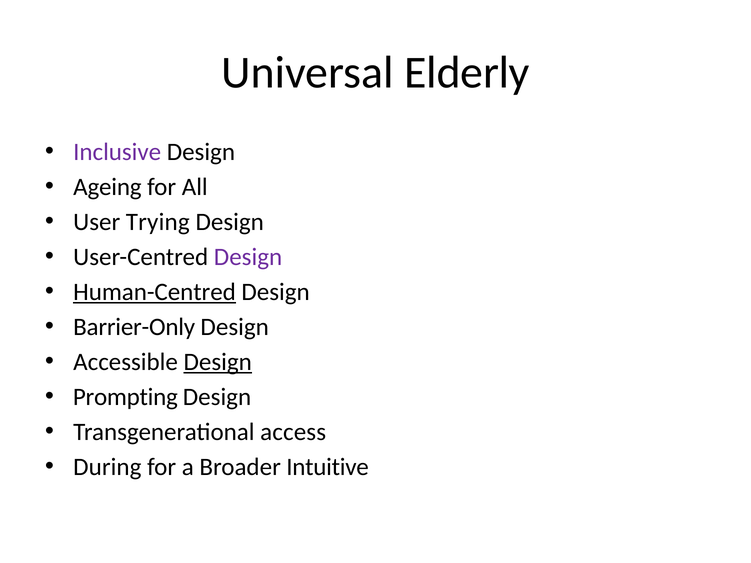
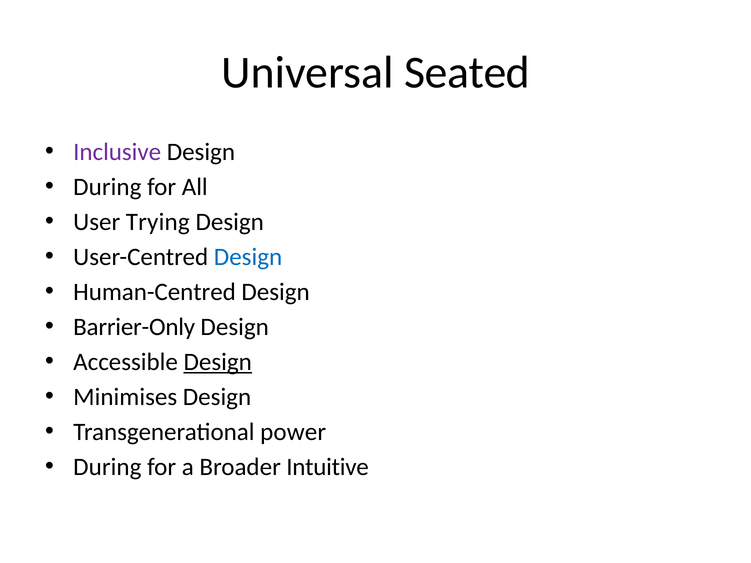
Elderly: Elderly -> Seated (467, 73)
Ageing: Ageing -> During (107, 187)
Design colour: purple -> blue (248, 257)
Human-Centred underline: present -> none (155, 292)
Prompting: Prompting -> Minimises (125, 397)
access: access -> power (293, 432)
